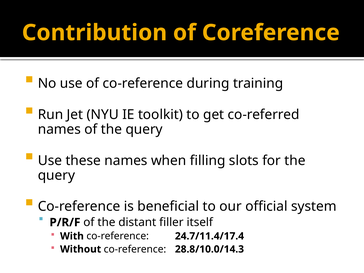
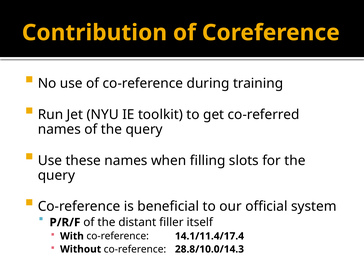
24.7/11.4/17.4: 24.7/11.4/17.4 -> 14.1/11.4/17.4 (209, 236)
